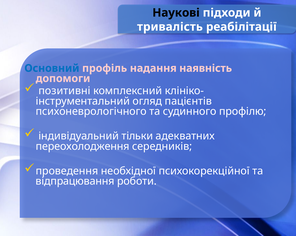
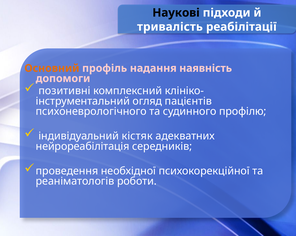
Основний colour: blue -> orange (52, 68)
тiльки: тiльки -> кістяк (137, 136)
переохолодження: переохолодження -> нейрореабiлiтацiя (83, 146)
відпрацювання: відпрацювання -> реанiматологiв (75, 181)
